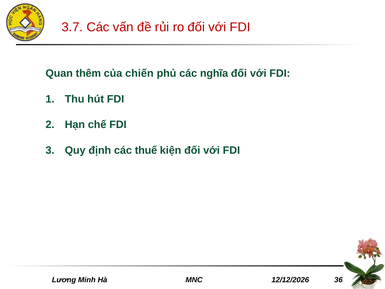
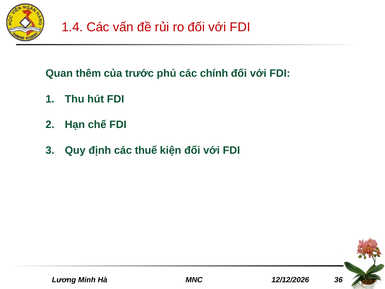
3.7: 3.7 -> 1.4 (72, 27)
chiến: chiến -> trước (139, 73)
nghĩa: nghĩa -> chính (214, 73)
